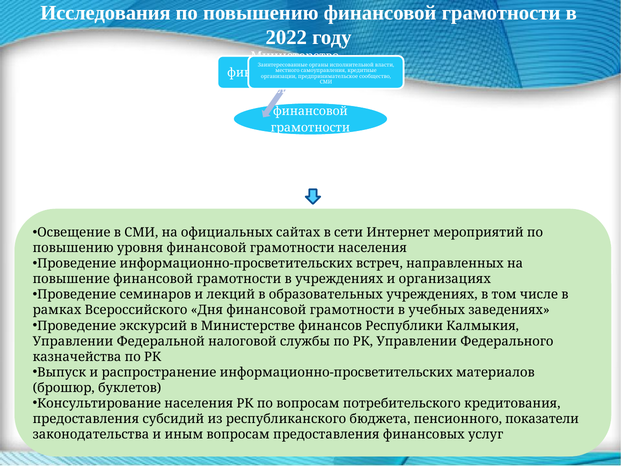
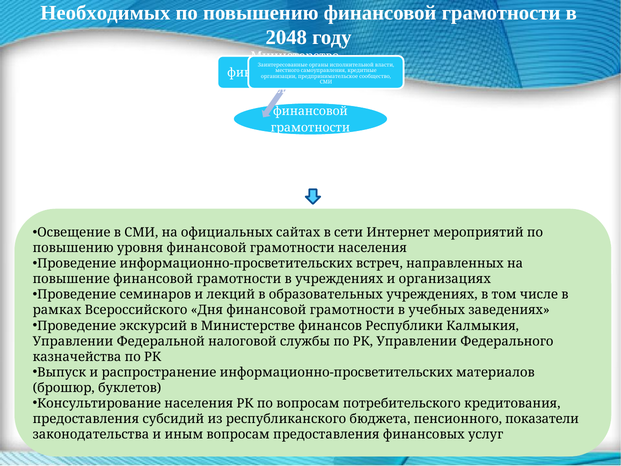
Исследования: Исследования -> Необходимых (105, 13)
2022: 2022 -> 2048 (286, 38)
